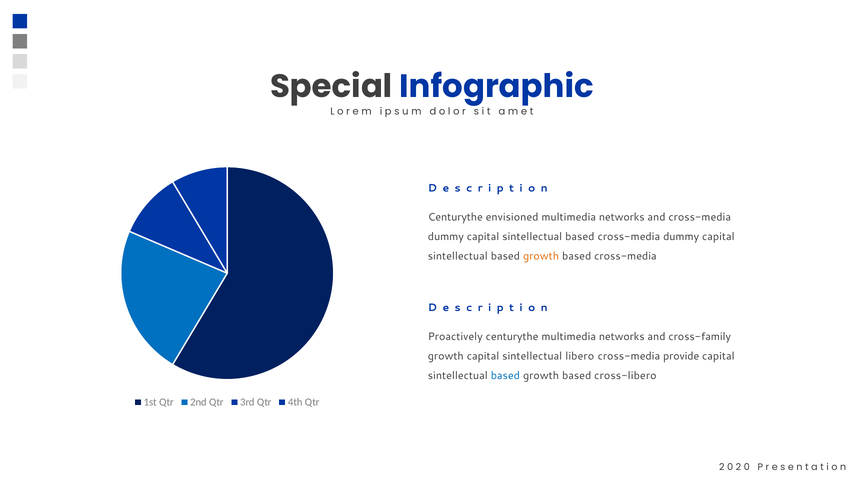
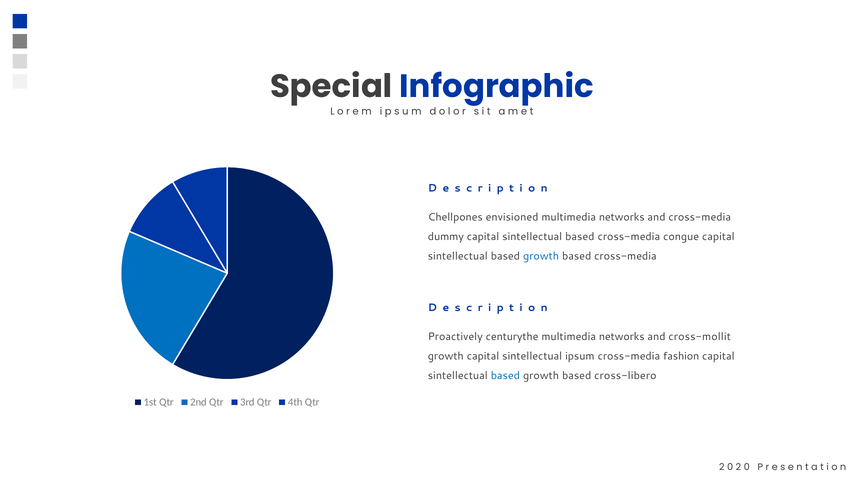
Centurythe: Centurythe -> Chellpones (455, 217)
based cross-media dummy: dummy -> congue (681, 237)
growth colour: orange -> blue (541, 256)
cross-family: cross-family -> cross-mollit (700, 337)
libero: libero -> ipsum (580, 356)
provide: provide -> fashion (681, 356)
